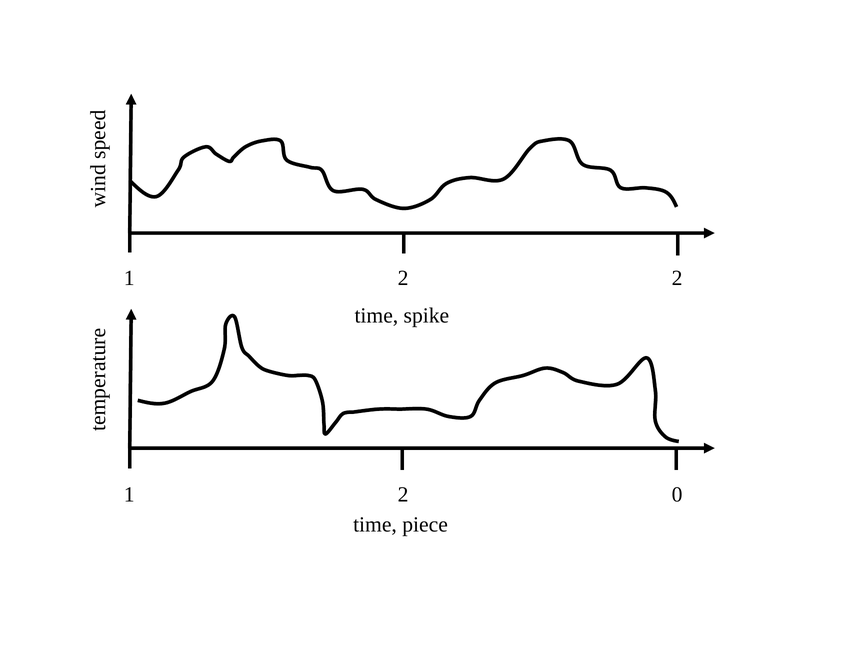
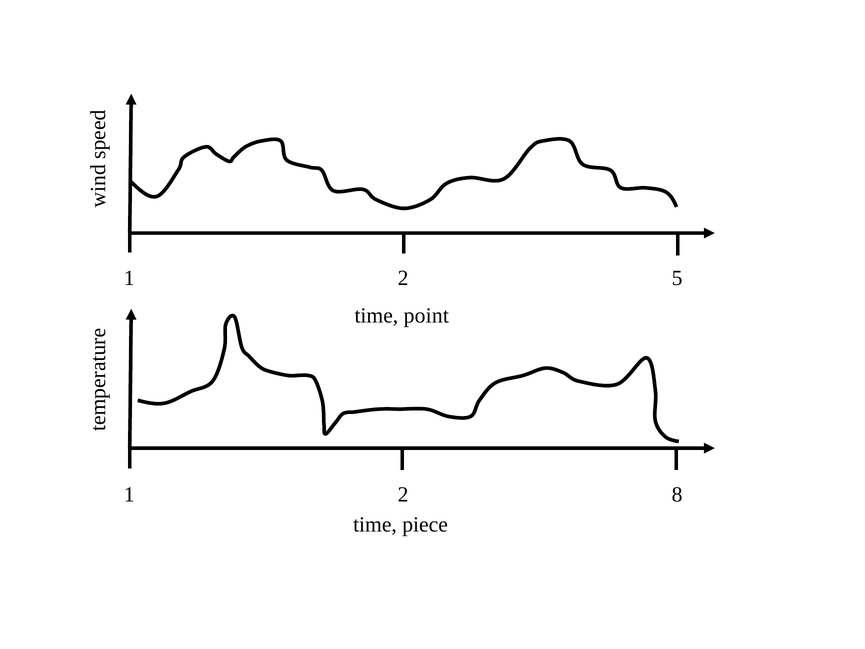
2 2: 2 -> 5 (677, 278)
spike: spike -> point (426, 315)
0: 0 -> 8 (677, 494)
